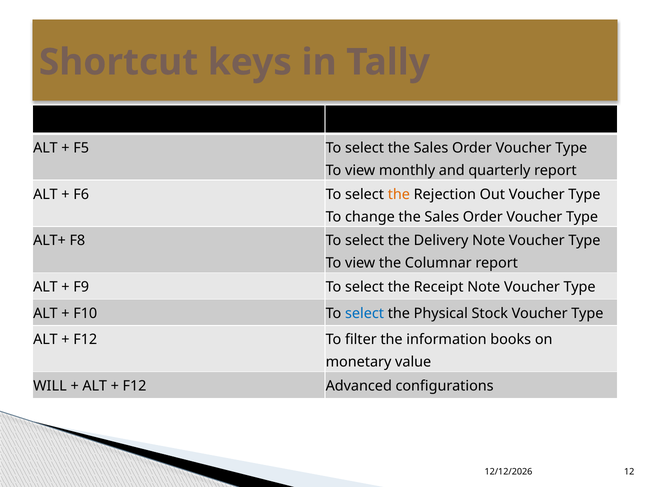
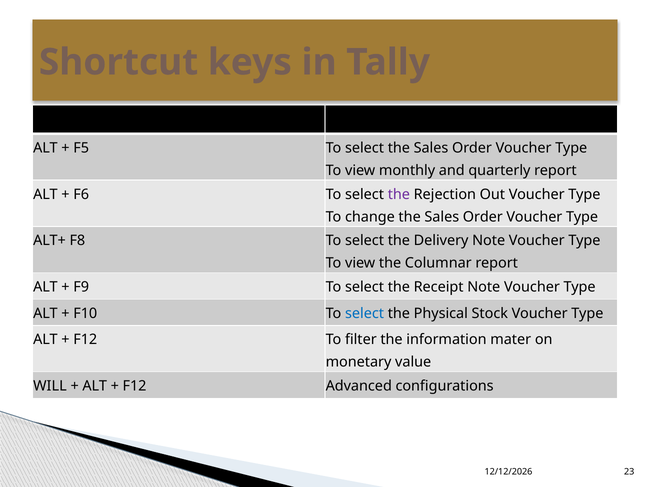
the colour: orange -> purple (399, 195)
books: books -> mater (511, 340)
12: 12 -> 23 (629, 472)
